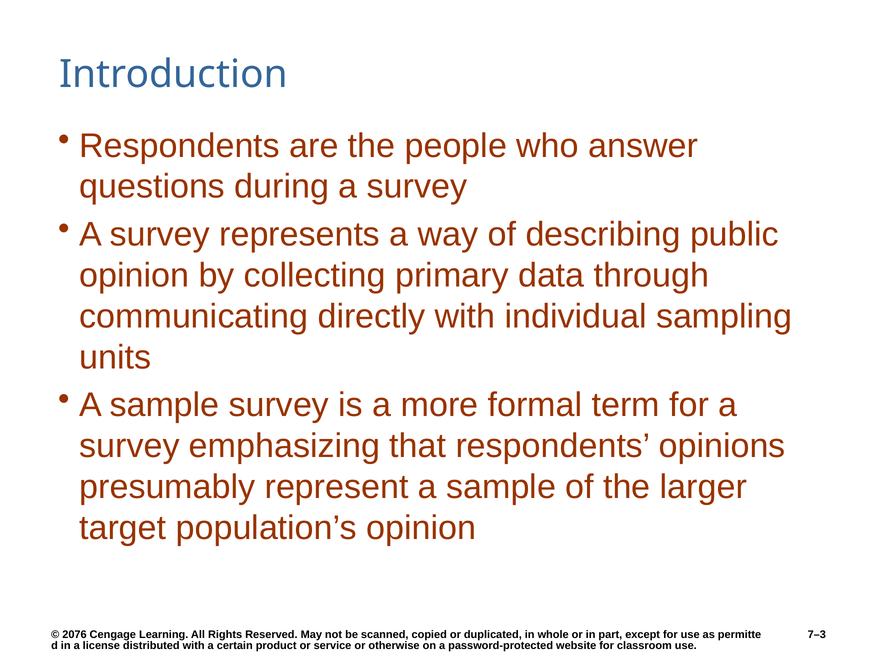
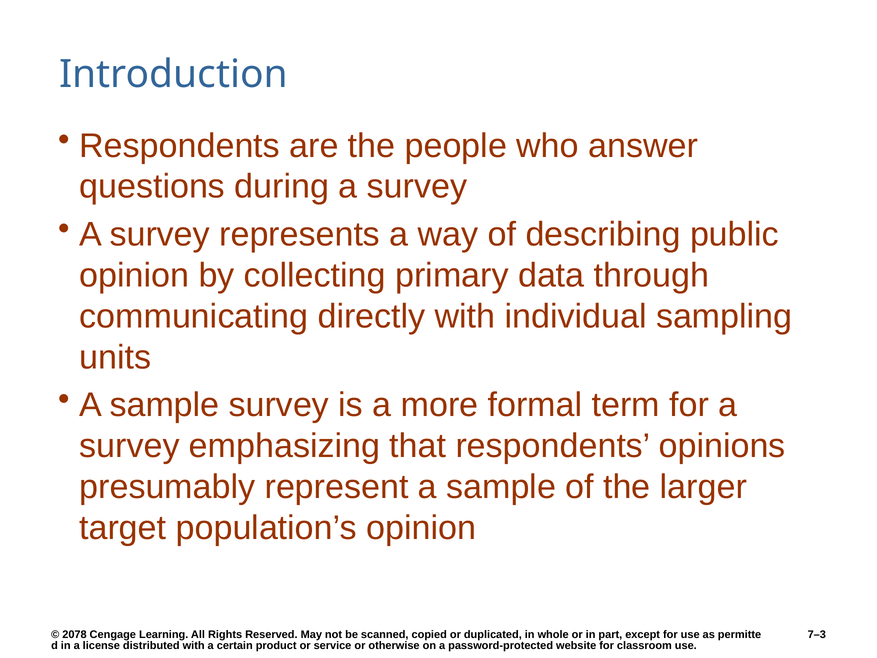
2076: 2076 -> 2078 (74, 634)
